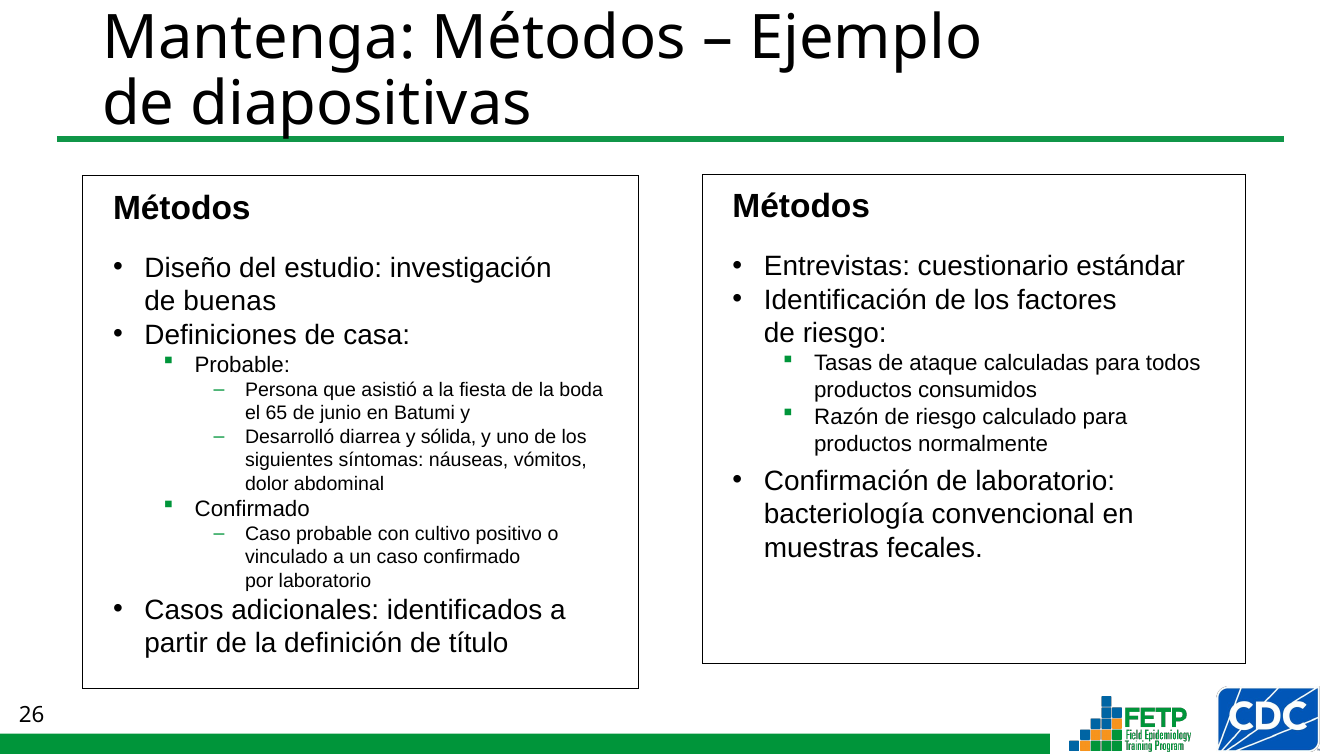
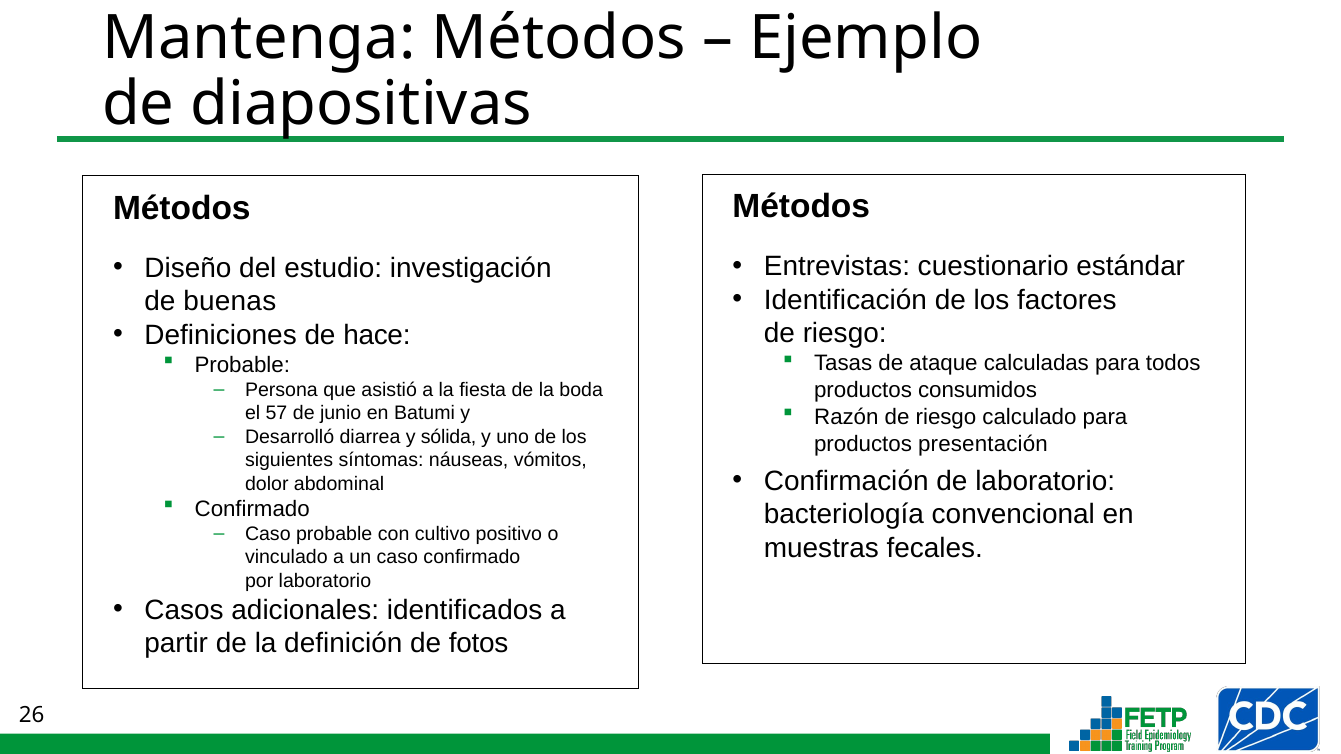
casa: casa -> hace (377, 335)
65: 65 -> 57 (276, 413)
normalmente: normalmente -> presentación (983, 444)
título: título -> fotos (479, 644)
